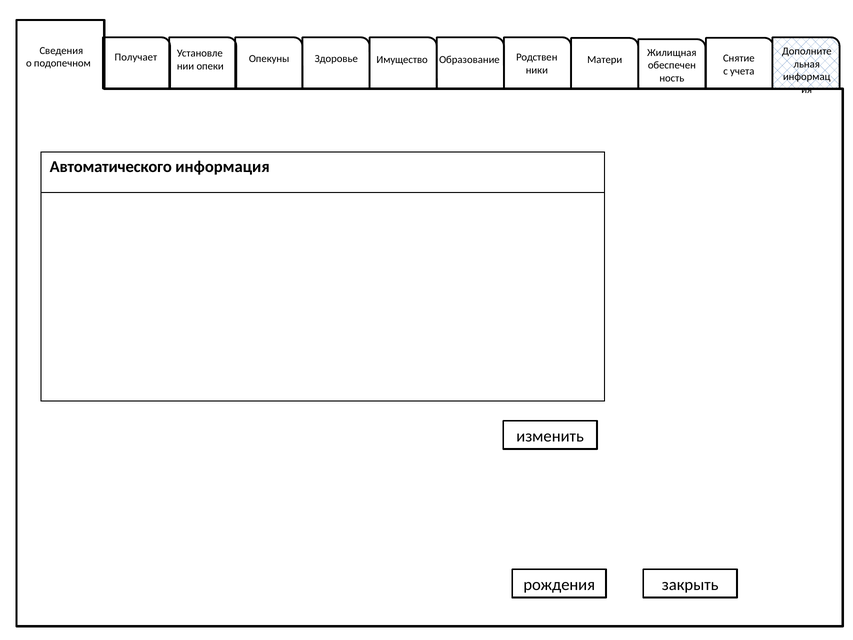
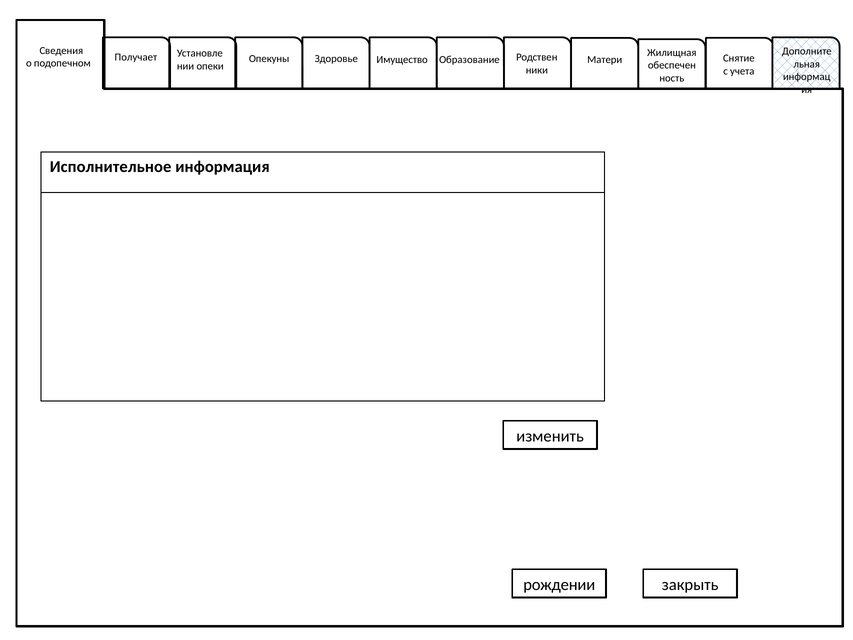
Автоматического: Автоматического -> Исполнительное (111, 167)
рождения: рождения -> рождении (559, 584)
